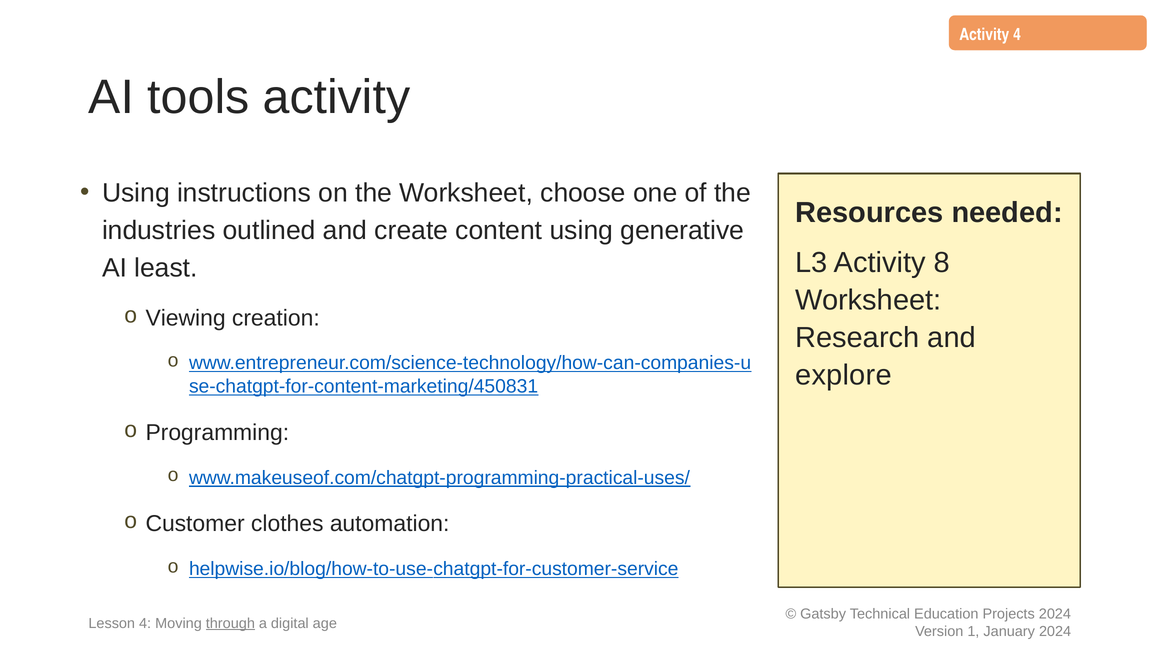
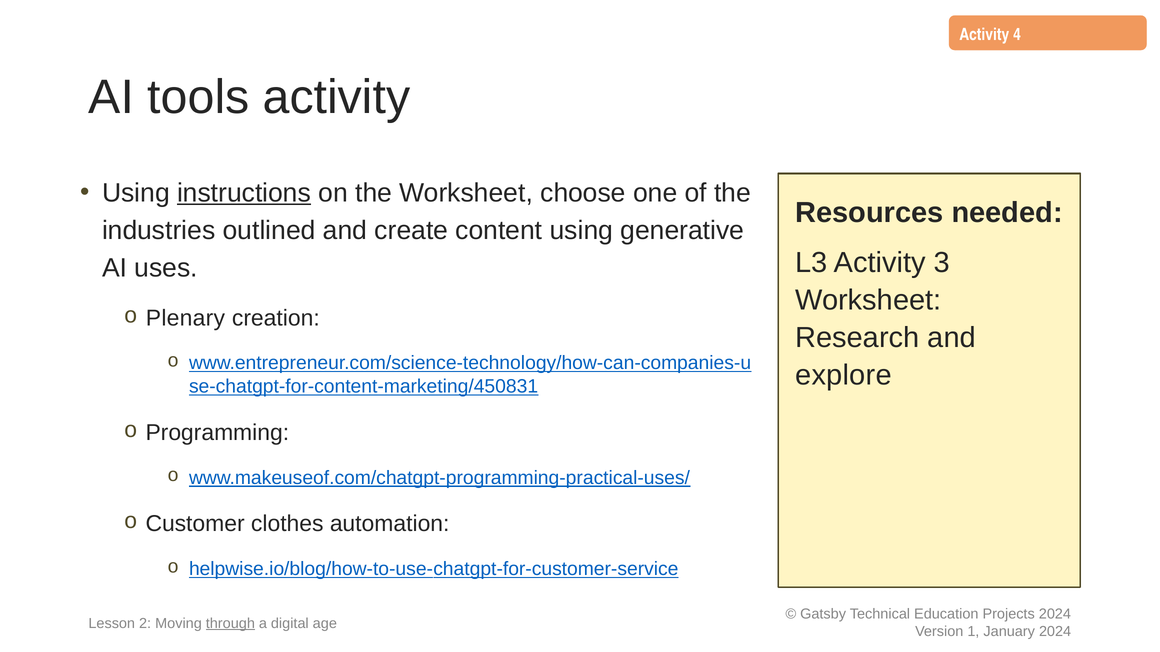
instructions underline: none -> present (244, 193)
8: 8 -> 3 (942, 263)
least: least -> uses (166, 268)
Viewing: Viewing -> Plenary (185, 318)
Lesson 4: 4 -> 2 (145, 624)
